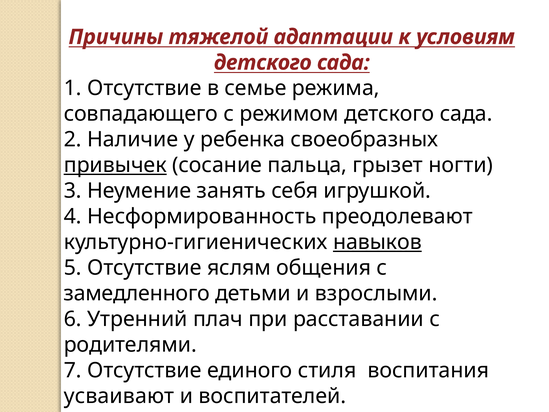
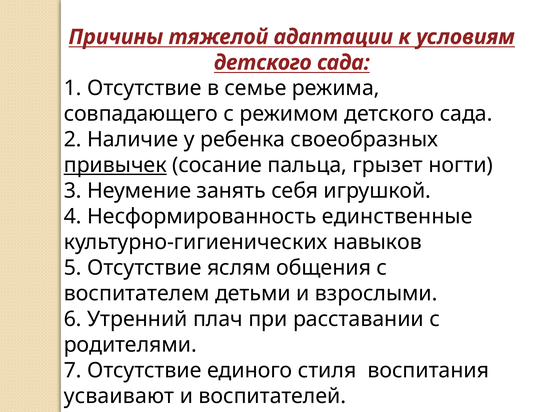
преодолевают: преодолевают -> единственные (397, 216)
навыков underline: present -> none (377, 242)
замедленного: замедленного -> воспитателем (137, 293)
